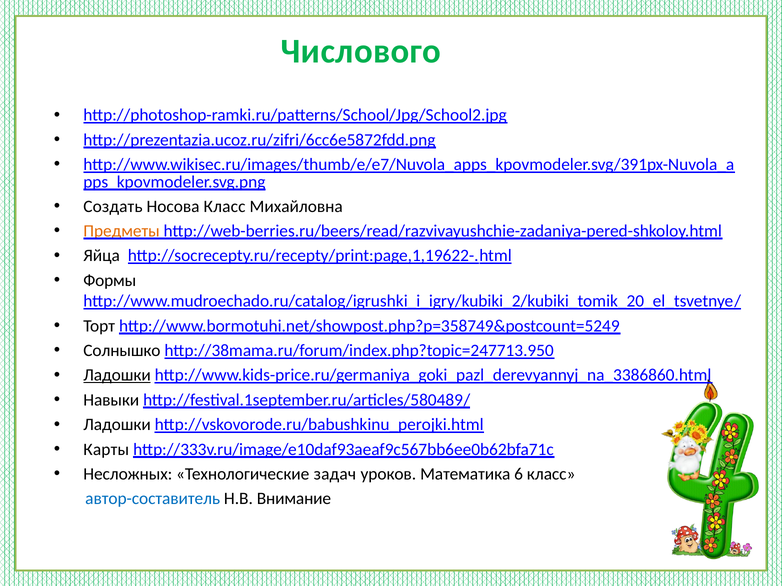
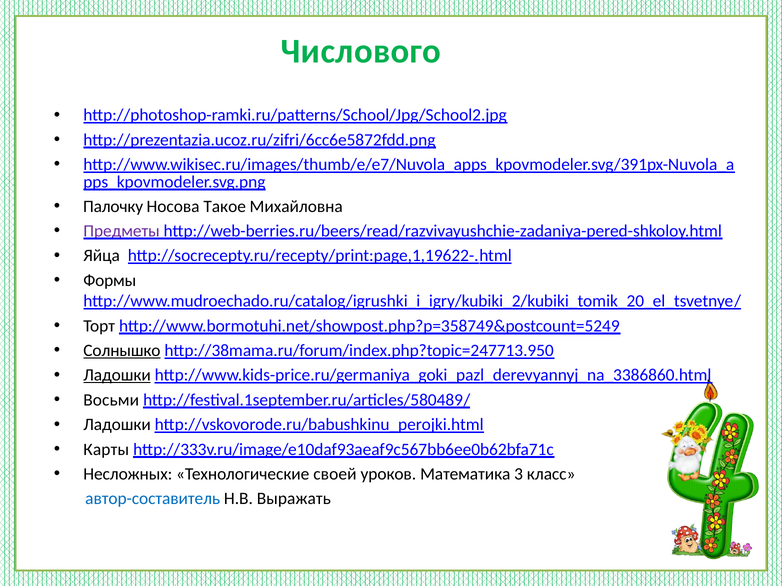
Создать: Создать -> Палочку (113, 207)
Носова Класс: Класс -> Такое (225, 207)
Предметы colour: orange -> purple (122, 231)
Солнышко underline: none -> present (122, 351)
Навыки: Навыки -> Восьми (111, 400)
задач: задач -> своей (335, 474)
6: 6 -> 3 (519, 474)
Внимание: Внимание -> Выражать (294, 499)
